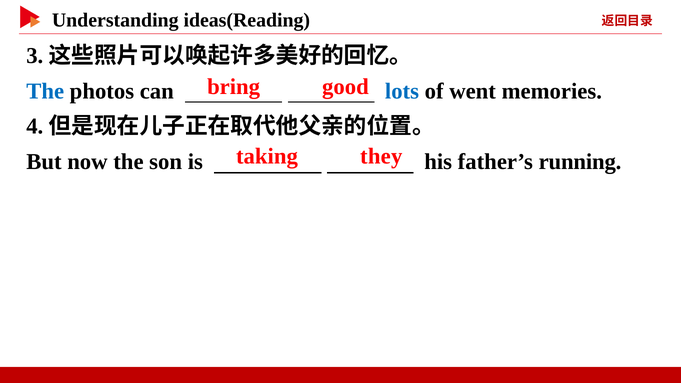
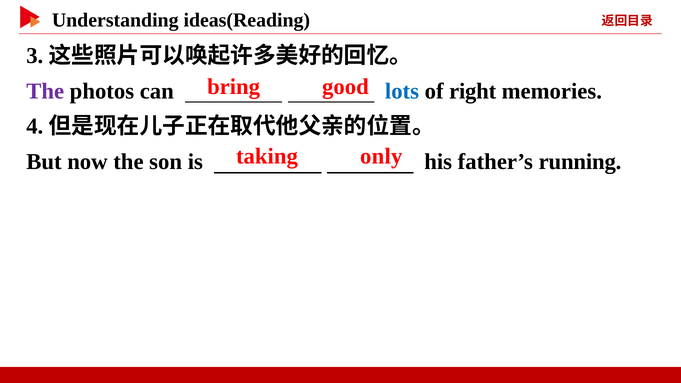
The colour: blue -> purple (45, 91)
went: went -> right (473, 91)
they: they -> only (381, 156)
